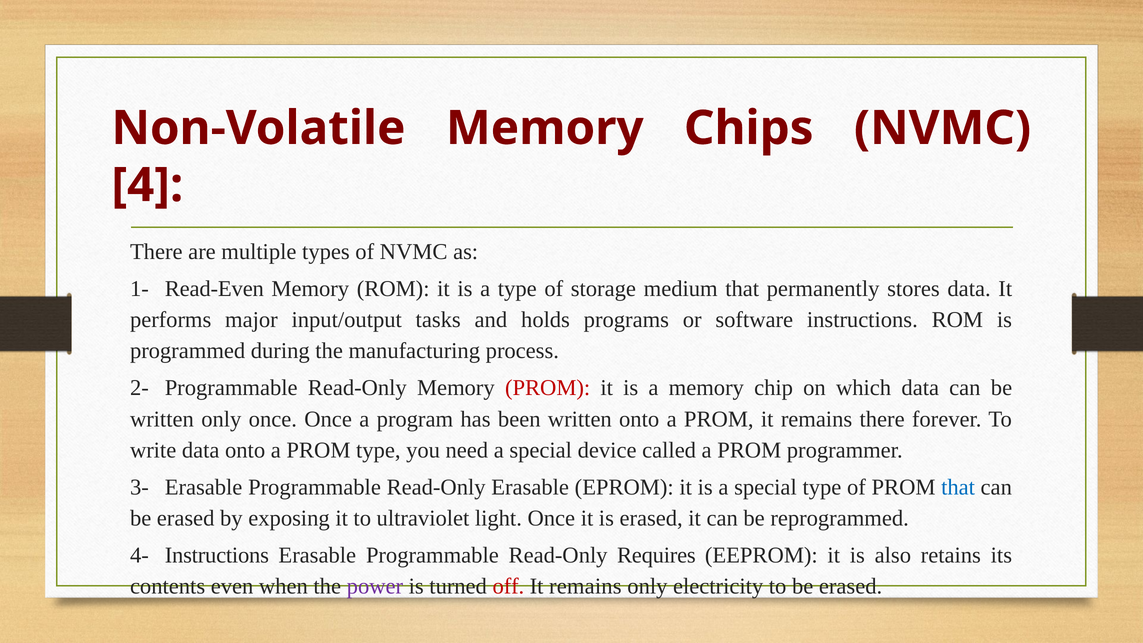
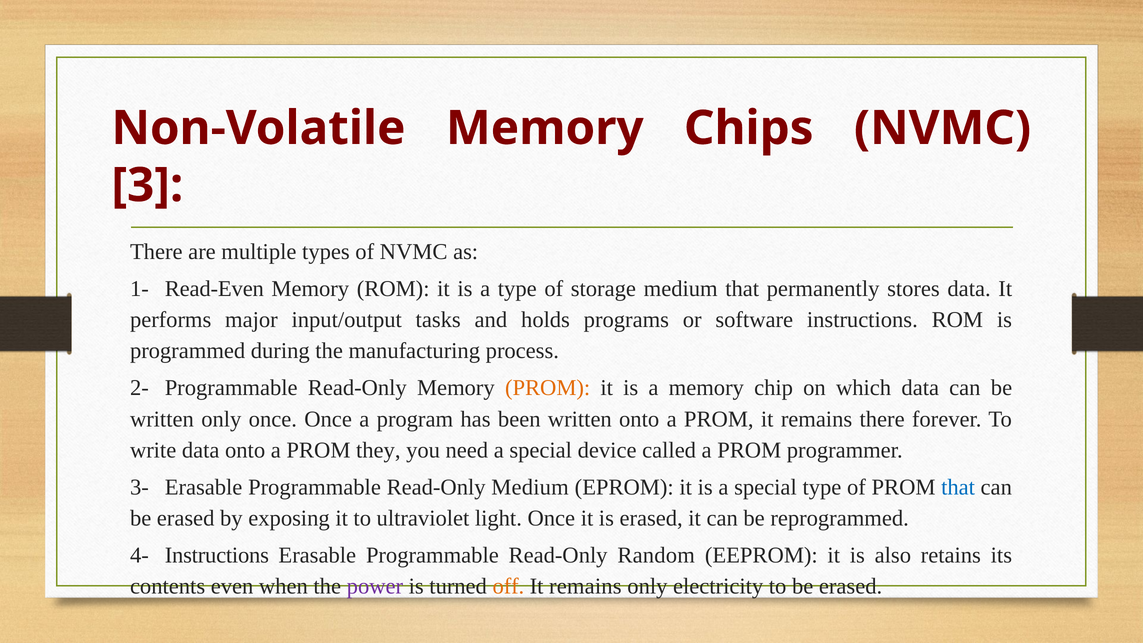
4: 4 -> 3 (147, 185)
PROM colour: red -> orange (548, 388)
PROM type: type -> they (378, 450)
Read-Only Erasable: Erasable -> Medium (530, 487)
Requires: Requires -> Random (656, 555)
off colour: red -> orange (508, 586)
